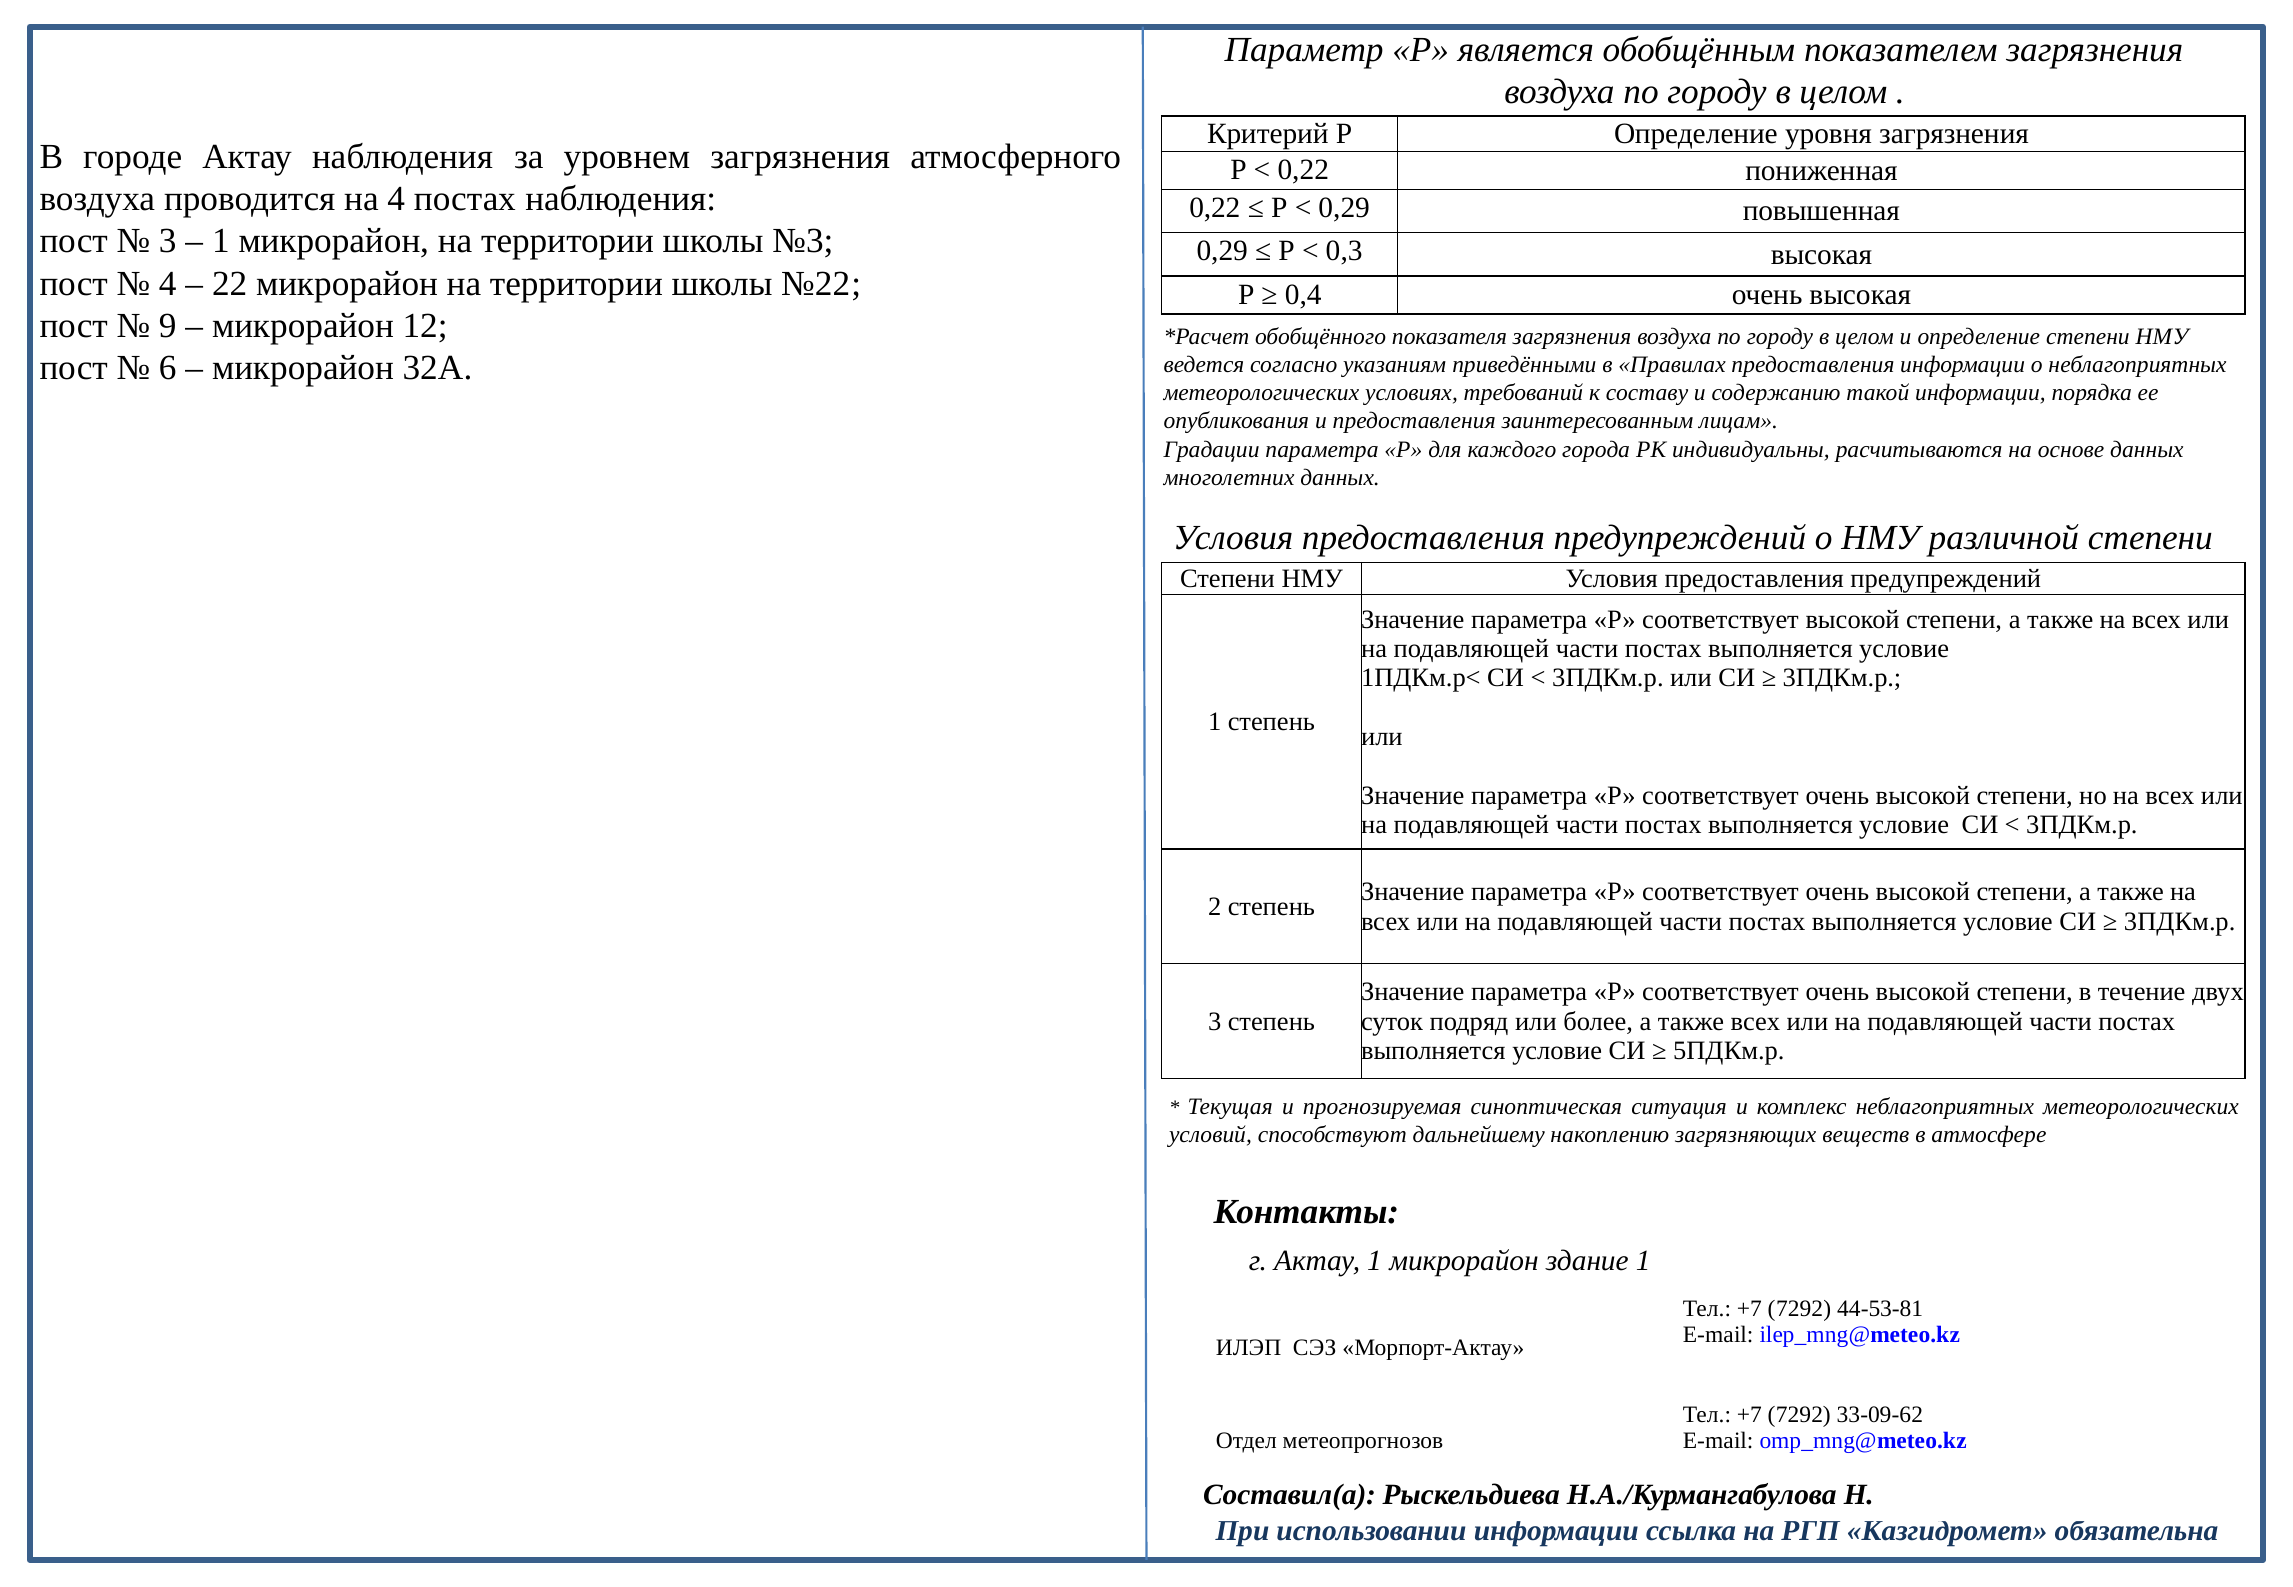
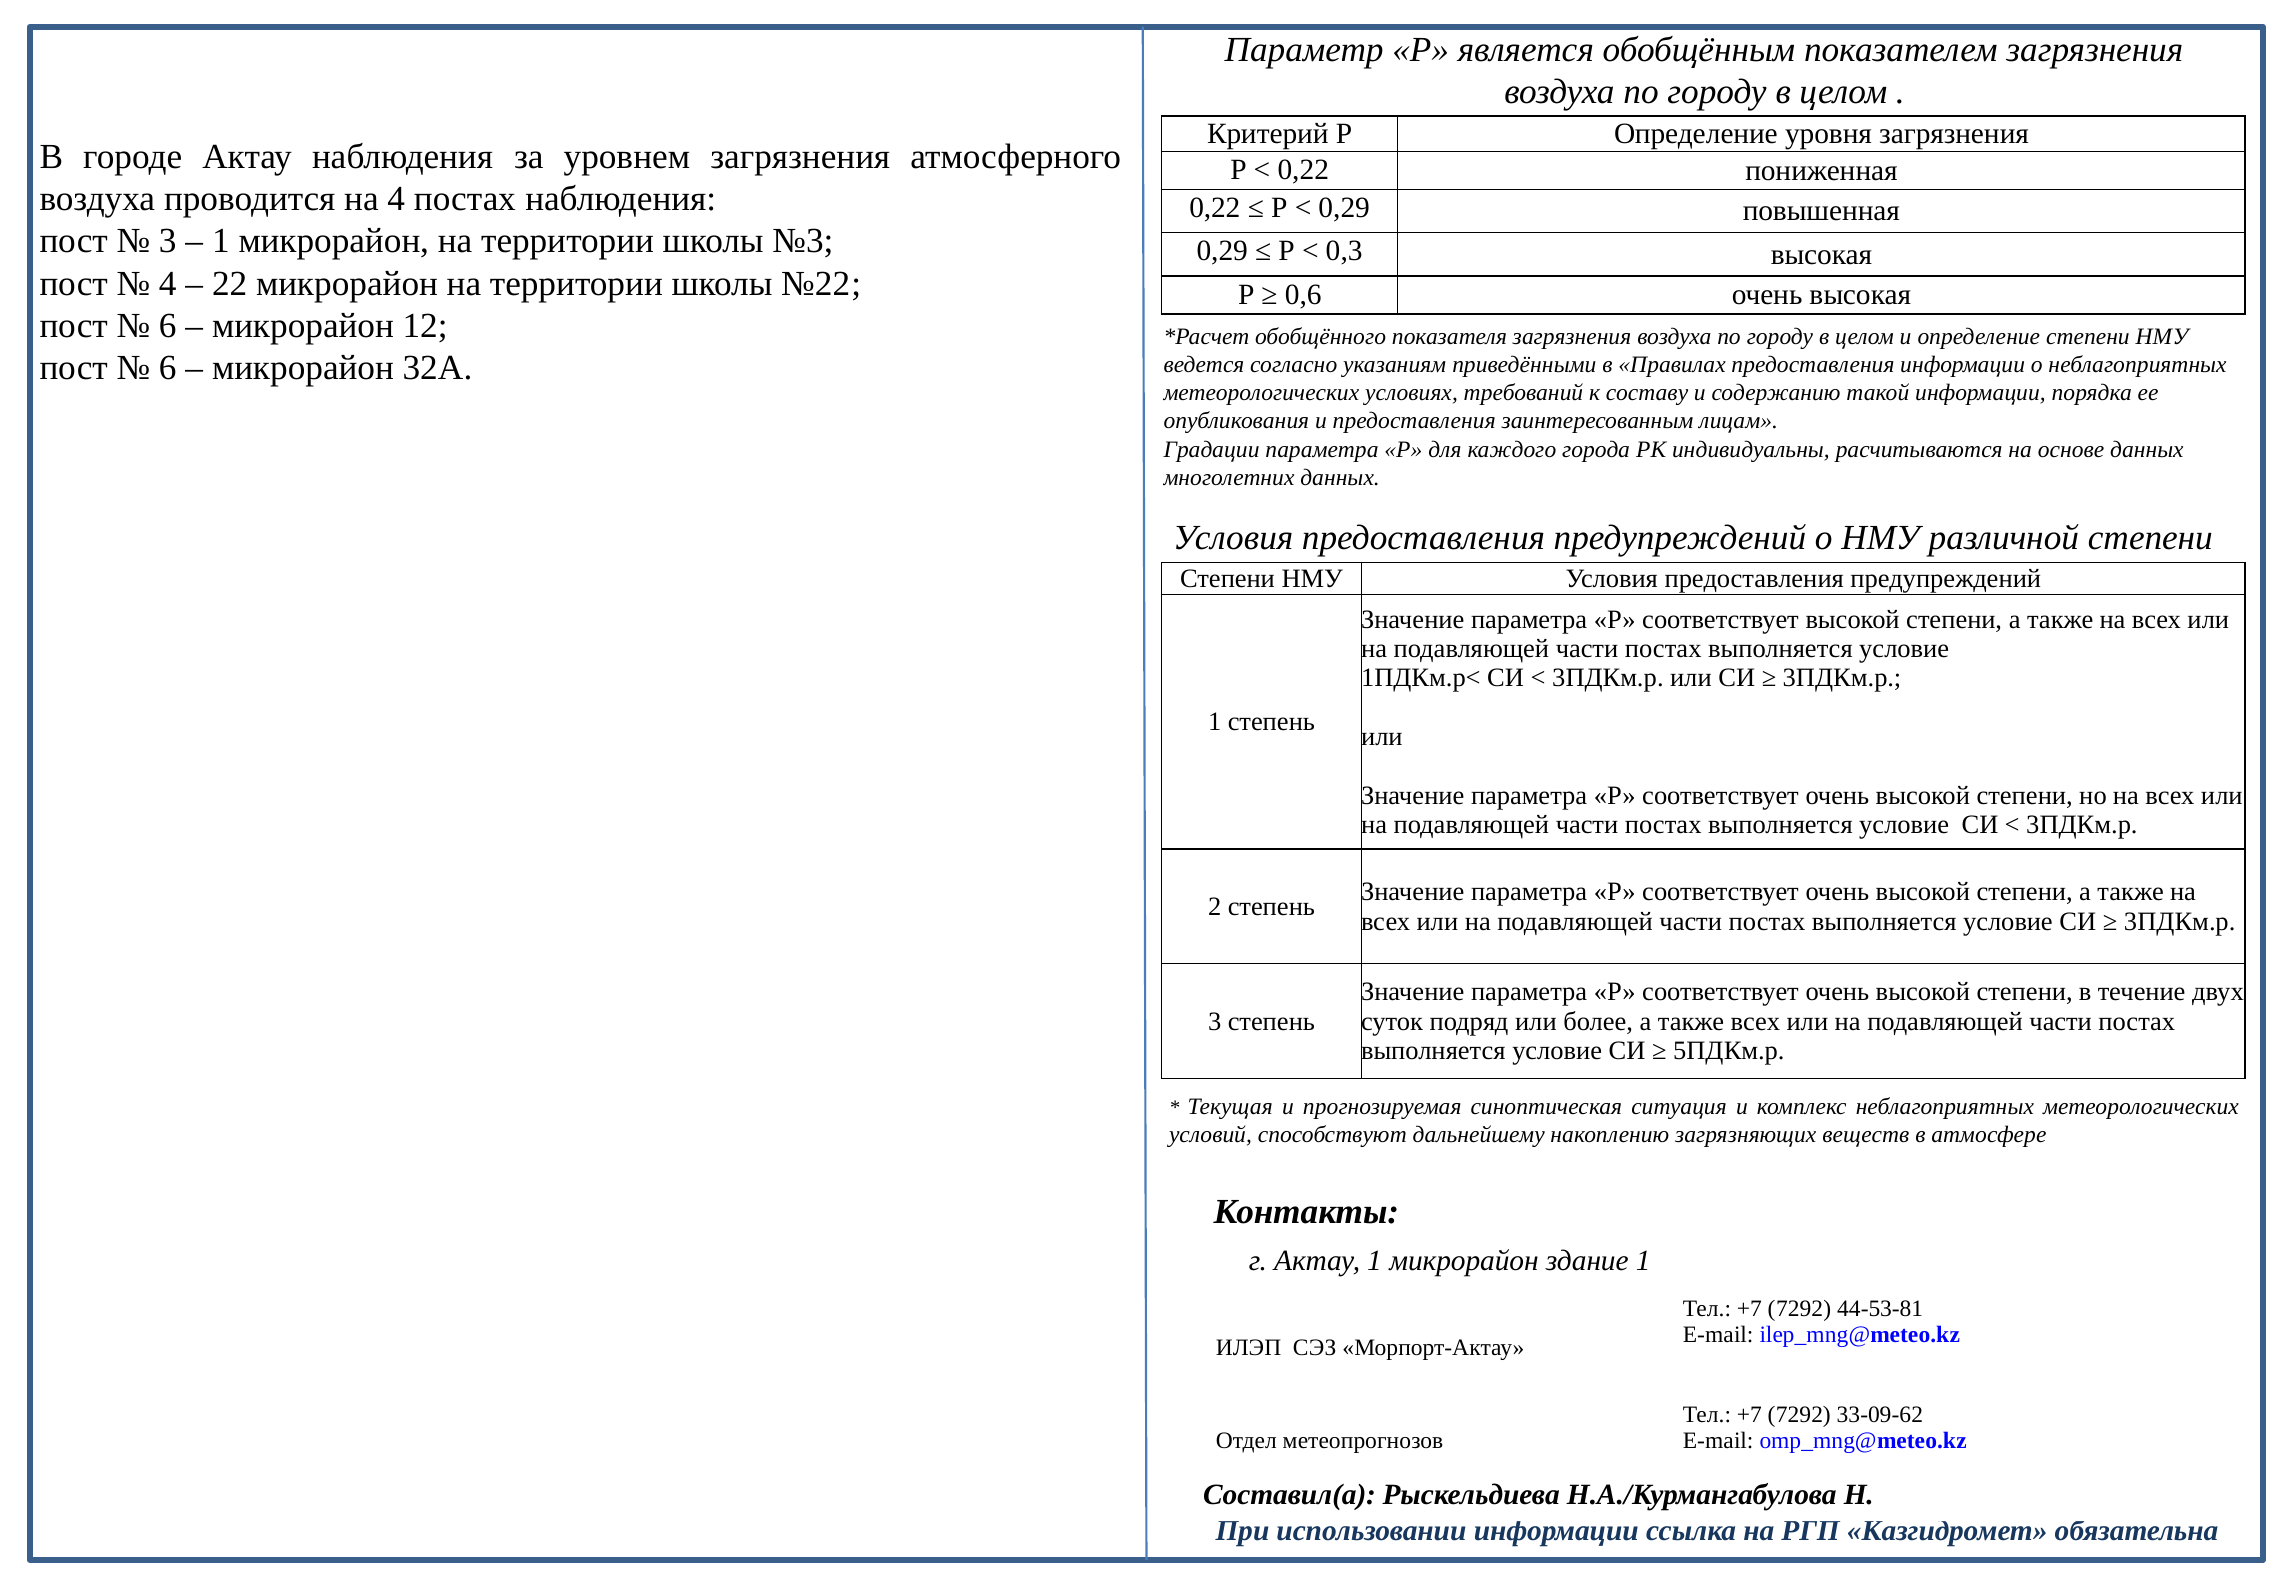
0,4: 0,4 -> 0,6 (1303, 295)
9: 9 -> 6 (168, 326)
